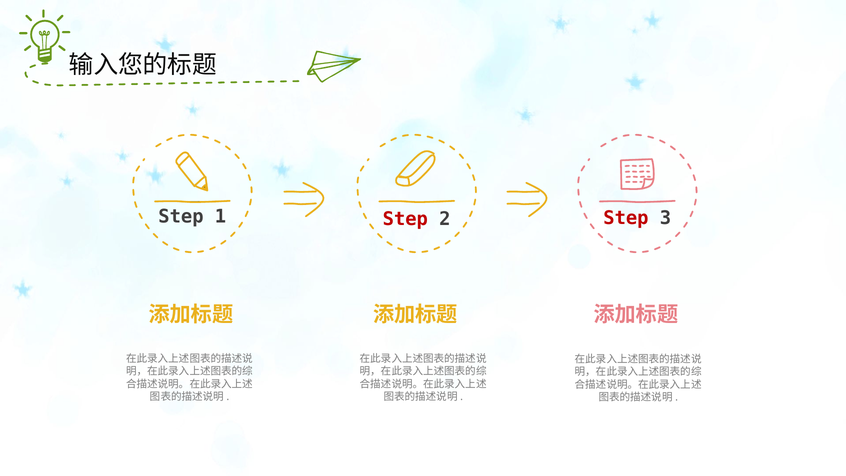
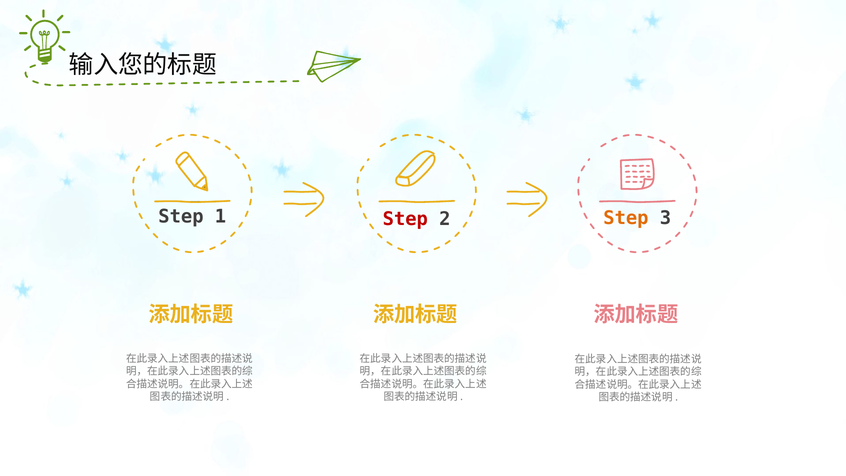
Step colour: red -> orange (626, 218)
